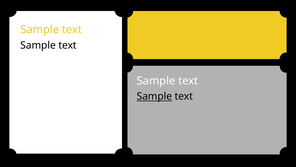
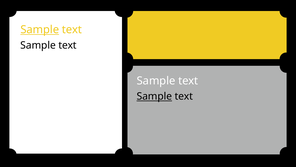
Sample underline: none -> present (40, 30)
